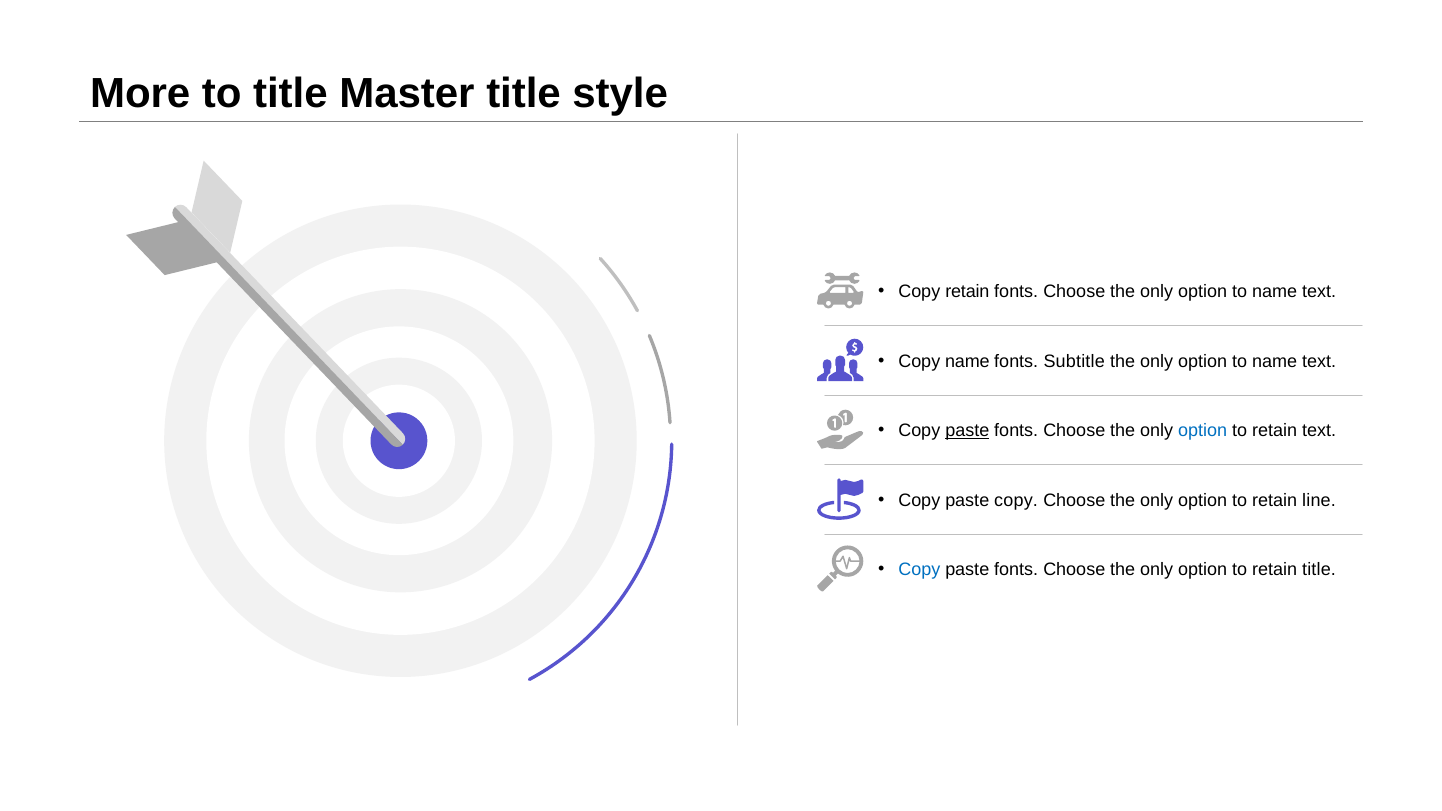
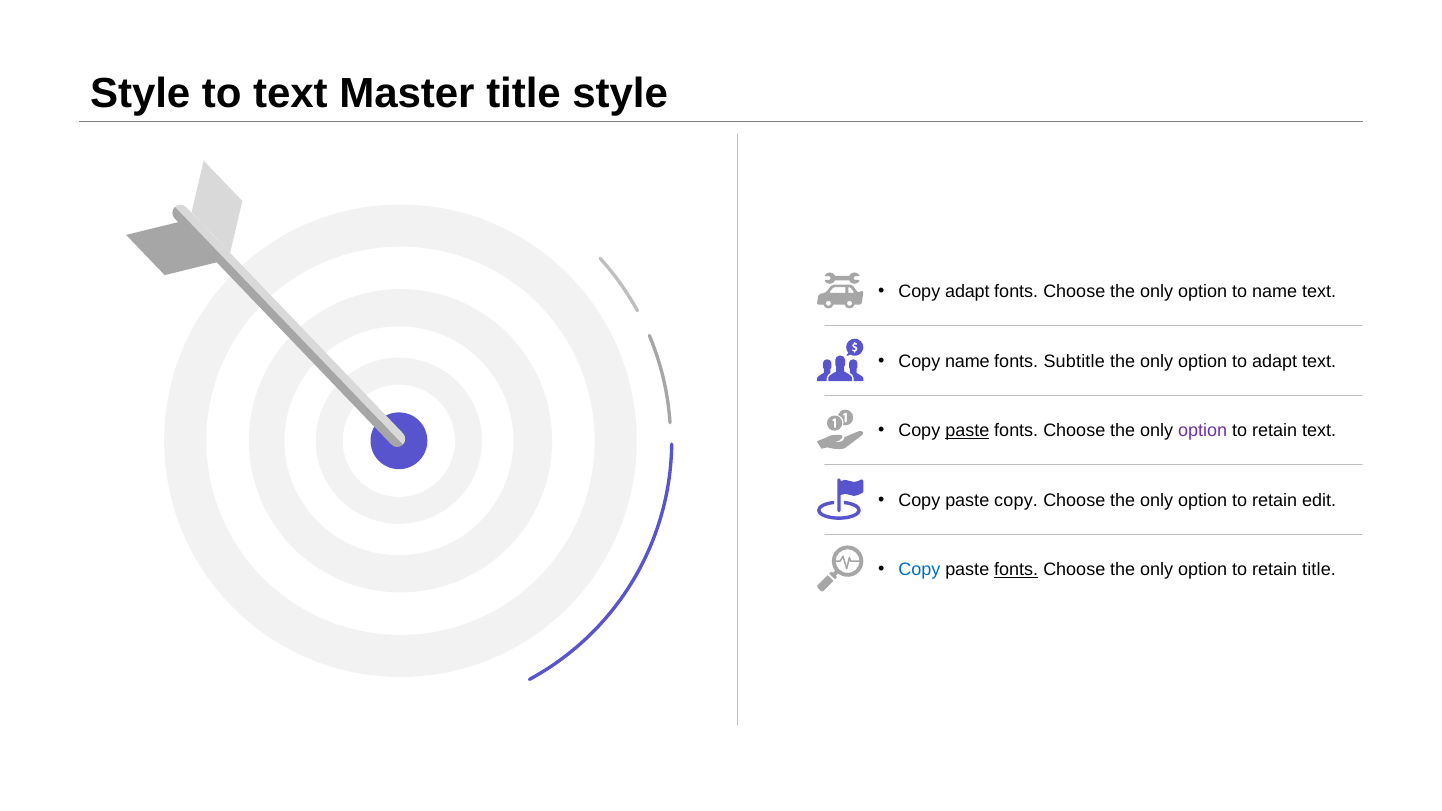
More: More -> Style (140, 93)
to title: title -> text (290, 93)
Copy retain: retain -> adapt (967, 292)
name: name -> adapt (1275, 361)
option colour: blue -> purple (1203, 431)
line: line -> edit (1319, 500)
fonts underline: none -> present (1016, 570)
